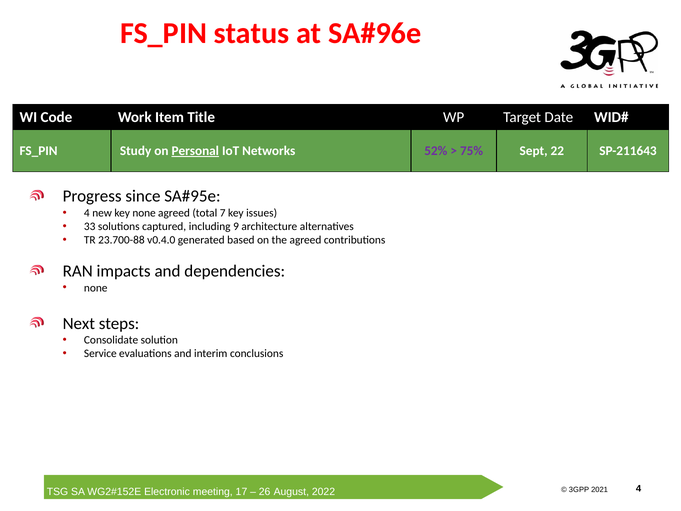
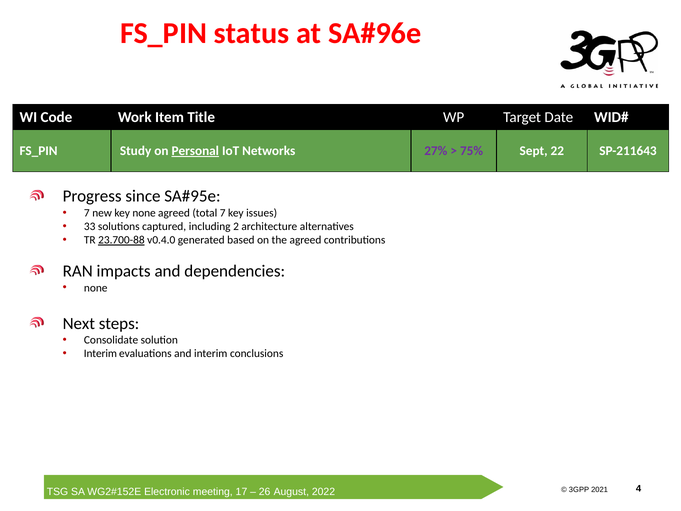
52%: 52% -> 27% (436, 151)
4: 4 -> 7 (87, 213)
9: 9 -> 2 (236, 226)
23.700-88 underline: none -> present (121, 240)
Service: Service -> Interim (100, 354)
